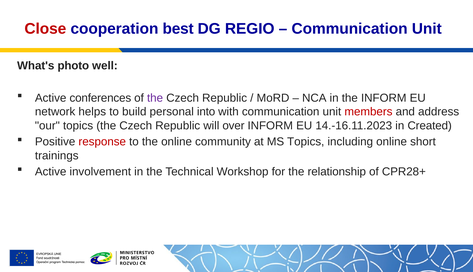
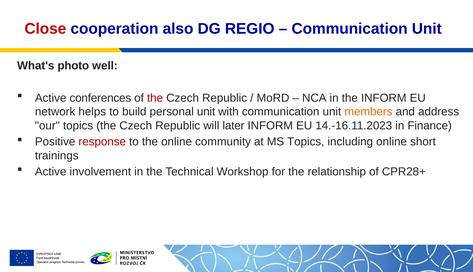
best: best -> also (178, 29)
the colour: purple -> red (155, 98)
personal into: into -> unit (206, 112)
members colour: red -> orange (368, 112)
over: over -> later (233, 126)
Created: Created -> Finance (430, 126)
